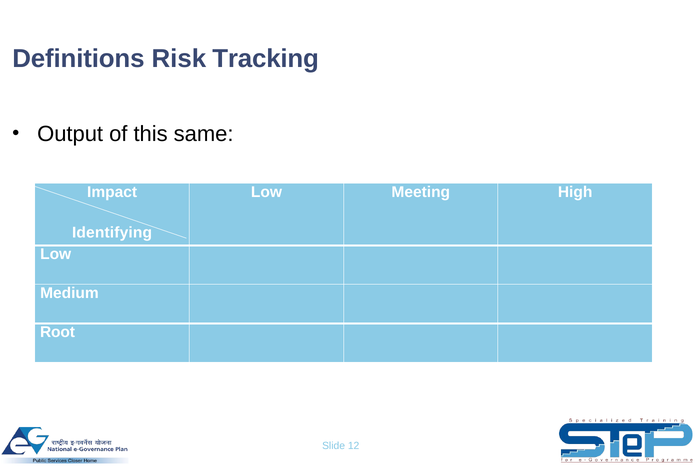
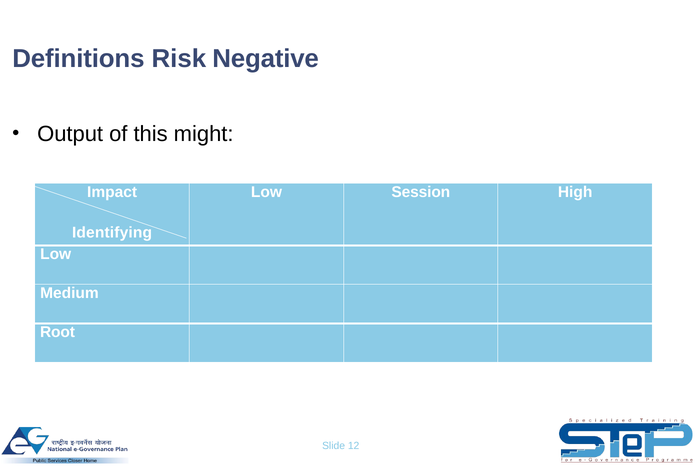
Tracking: Tracking -> Negative (266, 59)
same: same -> might (204, 134)
Meeting: Meeting -> Session (421, 192)
